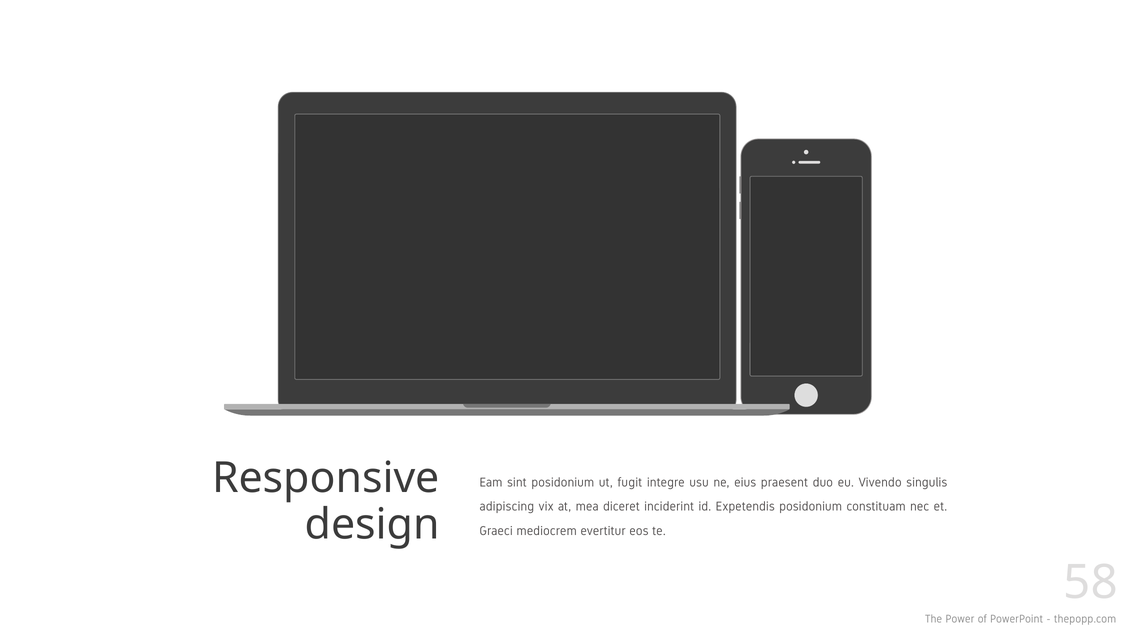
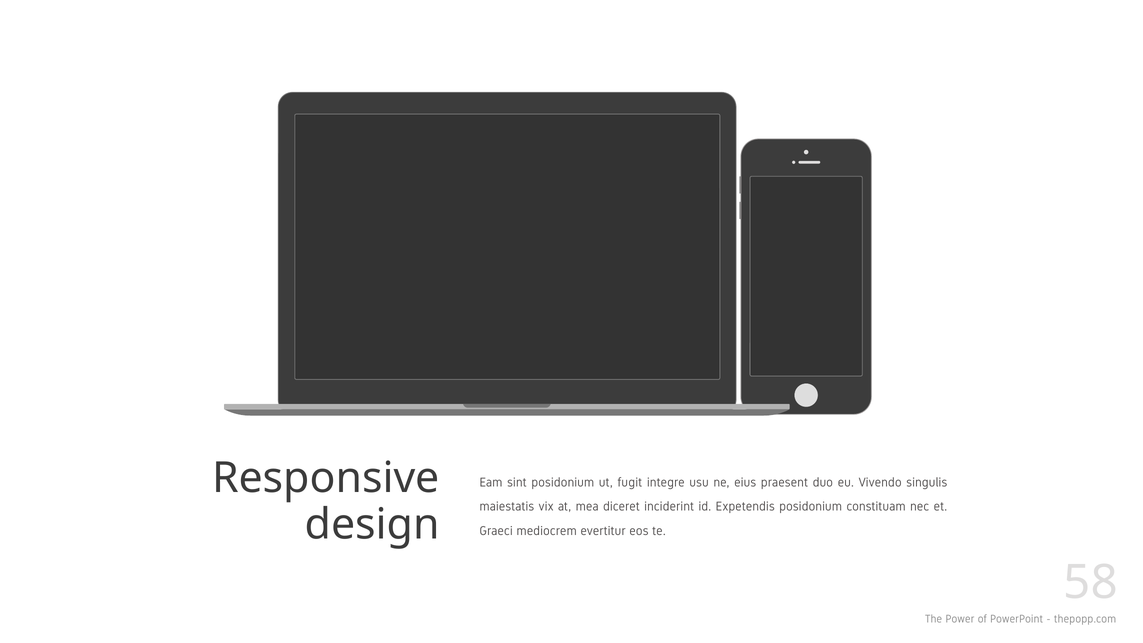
adipiscing: adipiscing -> maiestatis (507, 507)
